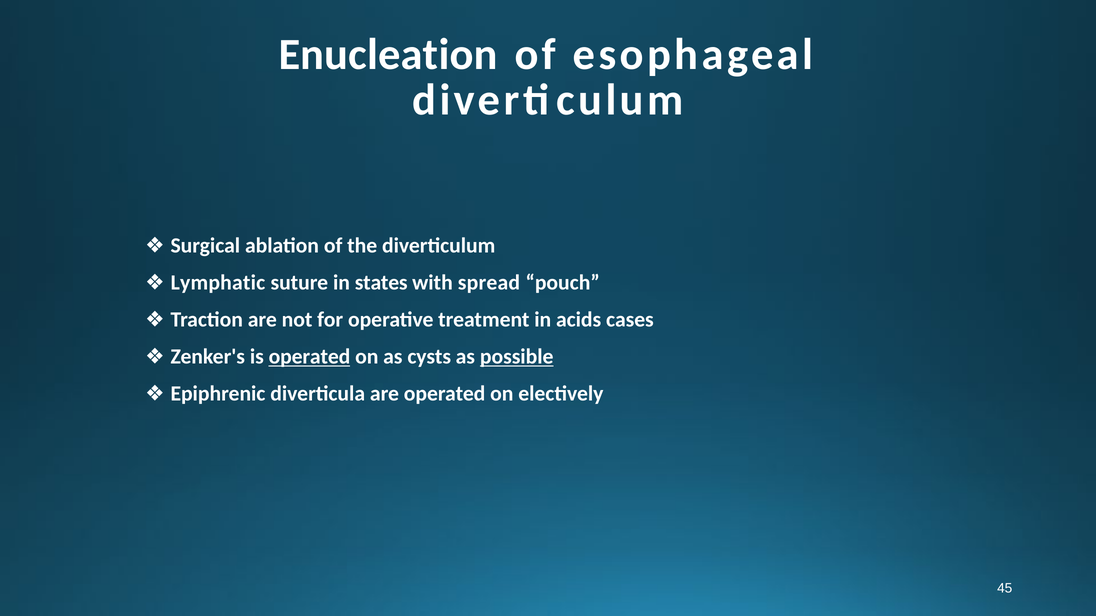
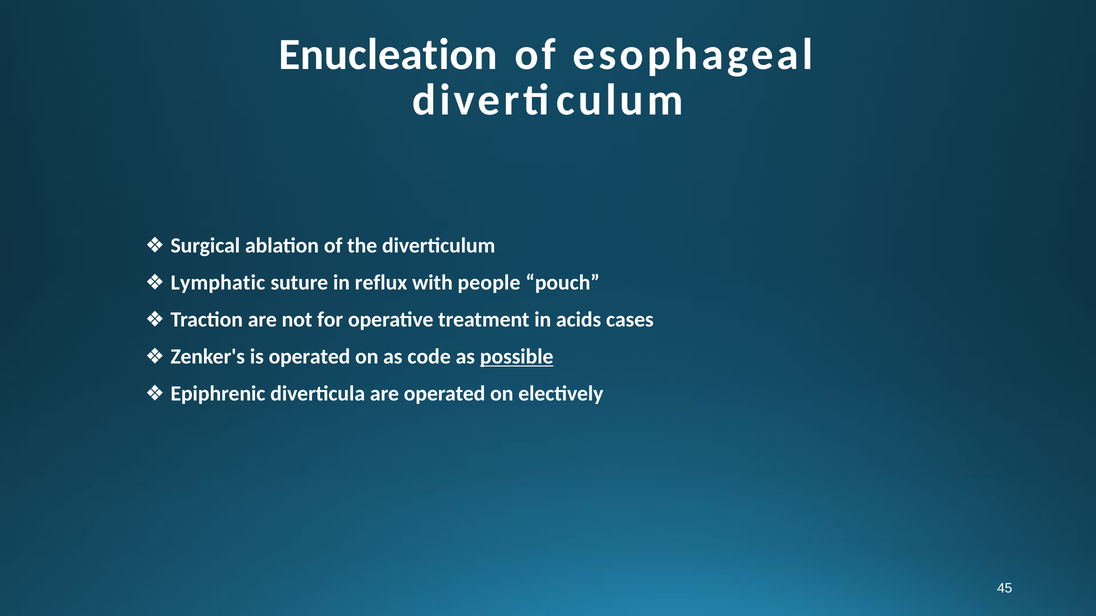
states: states -> reflux (381, 283)
spread: spread -> people (489, 283)
operated underline: present -> none (309, 357)
cysts: cysts -> code (429, 357)
